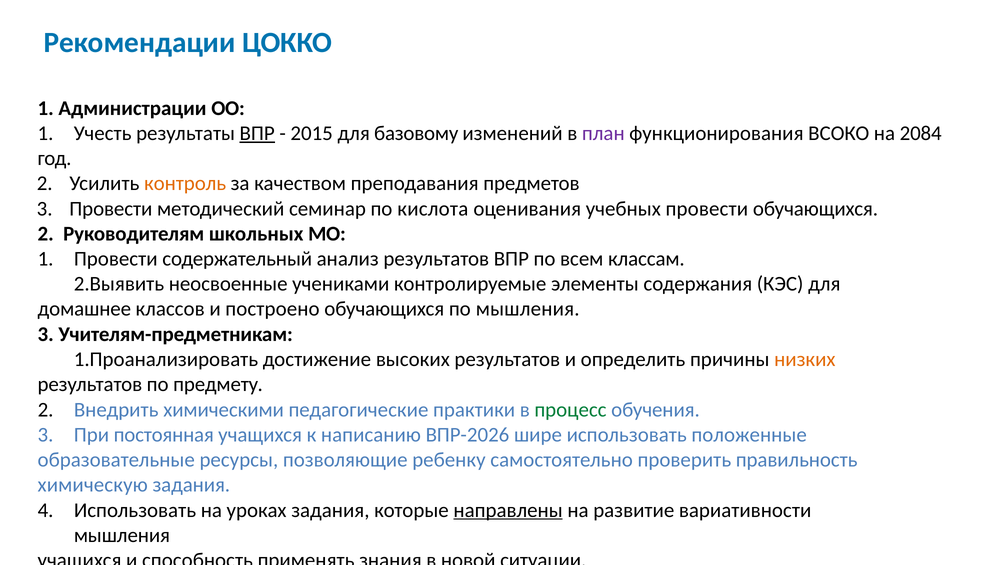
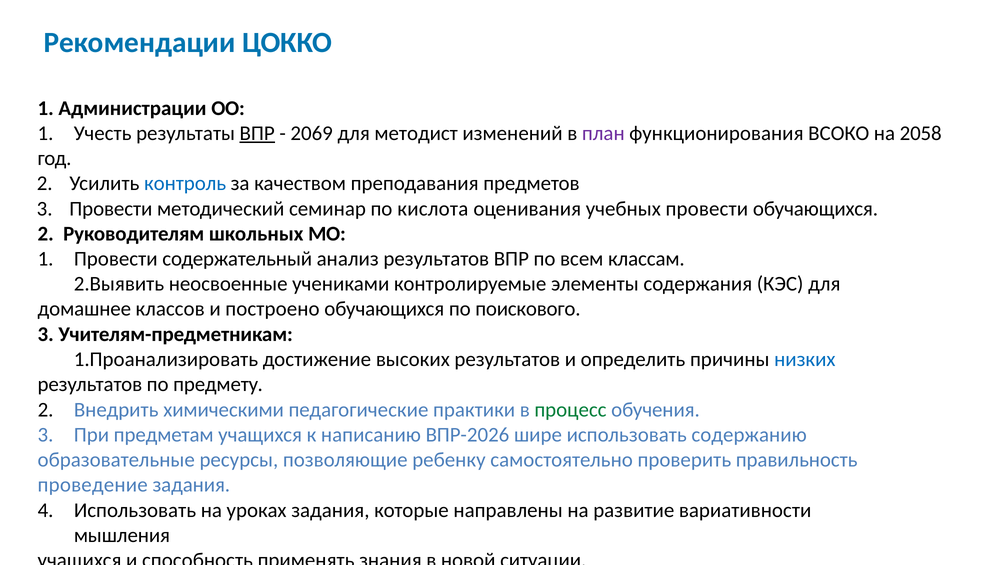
2015: 2015 -> 2069 (312, 133)
базовому: базовому -> методист (416, 133)
2084: 2084 -> 2058 (921, 133)
контроль colour: orange -> blue (185, 183)
по мышления: мышления -> поискового (528, 309)
низких colour: orange -> blue (805, 359)
постоянная: постоянная -> предметам (164, 435)
положенные: положенные -> содержанию (749, 435)
химическую: химическую -> проведение (93, 485)
направлены underline: present -> none (508, 510)
